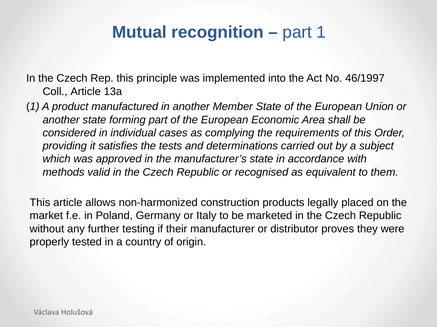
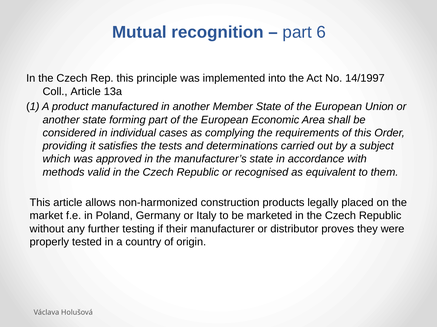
part 1: 1 -> 6 (321, 32)
46/1997: 46/1997 -> 14/1997 (365, 79)
